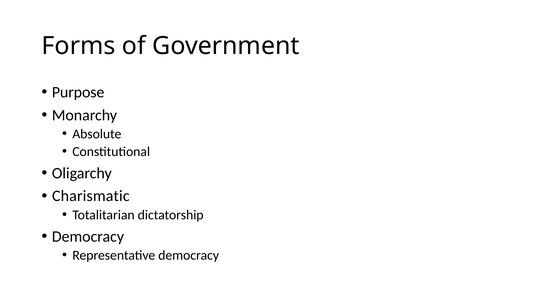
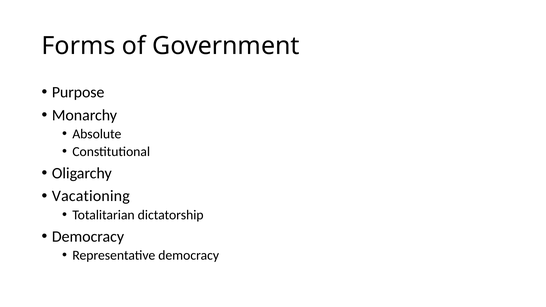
Charismatic: Charismatic -> Vacationing (91, 196)
